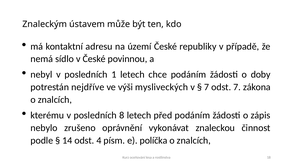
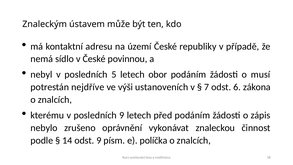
1: 1 -> 5 (114, 74)
chce: chce -> obor (158, 74)
doby: doby -> musí (261, 74)
mysliveckých: mysliveckých -> ustanoveních (162, 87)
odst 7: 7 -> 6 (237, 87)
posledních 8: 8 -> 9 (122, 115)
odst 4: 4 -> 9 (99, 140)
